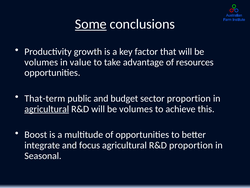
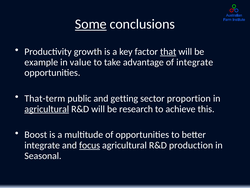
that underline: none -> present (168, 52)
volumes: volumes -> example (41, 62)
of resources: resources -> integrate (195, 62)
budget: budget -> getting (124, 98)
R&D will be volumes: volumes -> research (136, 109)
focus underline: none -> present (90, 145)
R&D proportion: proportion -> production (191, 145)
